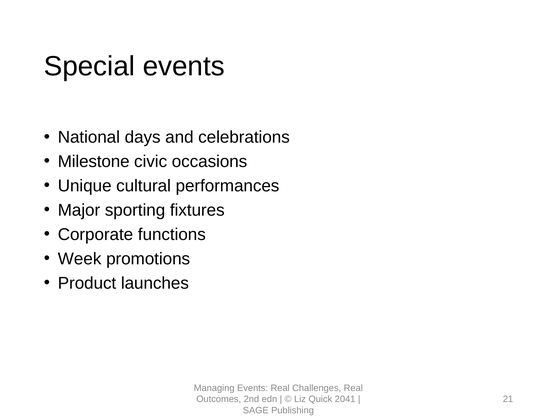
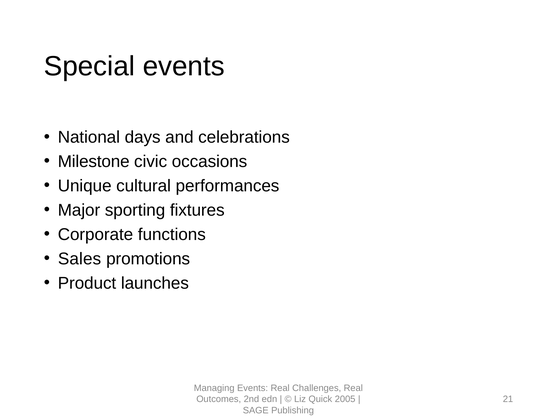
Week: Week -> Sales (80, 259)
2041: 2041 -> 2005 (345, 399)
